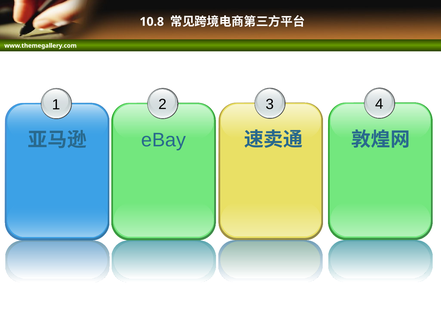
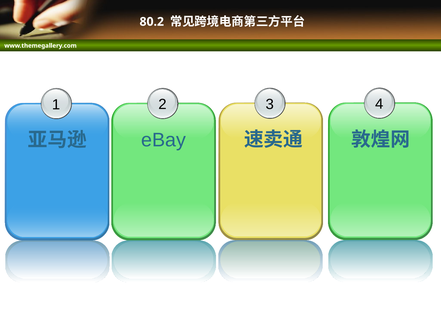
10.8: 10.8 -> 80.2 (152, 22)
